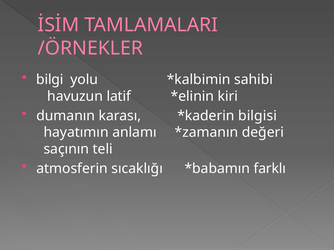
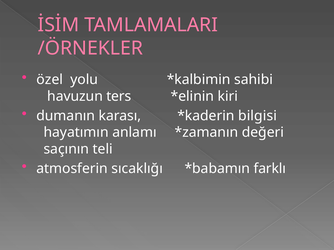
bilgi: bilgi -> özel (50, 80)
latif: latif -> ters (119, 96)
